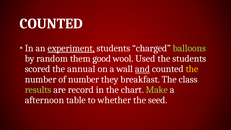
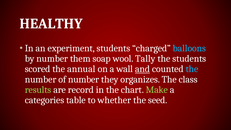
COUNTED: COUNTED -> HEALTHY (51, 24)
experiment underline: present -> none (71, 48)
balloons colour: light green -> light blue (189, 48)
by random: random -> number (52, 59)
good: good -> soap (102, 59)
Used: Used -> Tally (145, 59)
the colour: yellow -> light blue (192, 69)
breakfast: breakfast -> organizes (140, 79)
afternoon: afternoon -> categories (44, 100)
